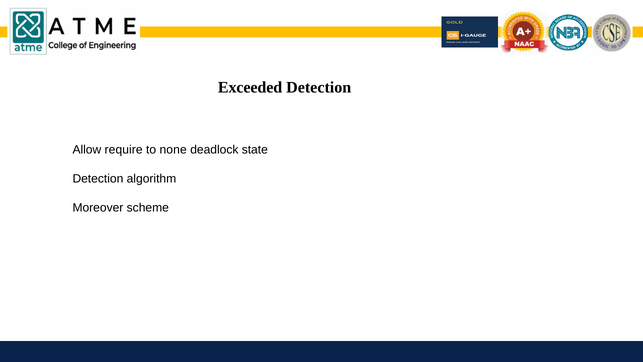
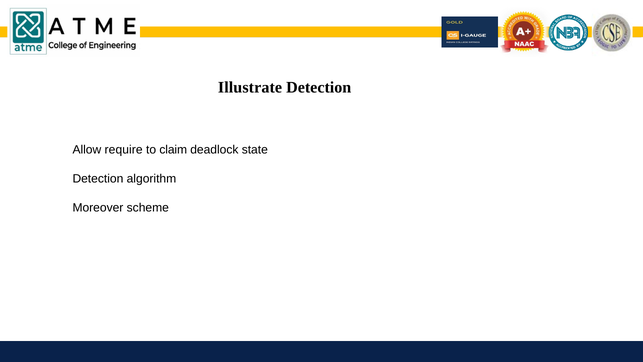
Exceeded: Exceeded -> Illustrate (250, 87)
none: none -> claim (173, 150)
